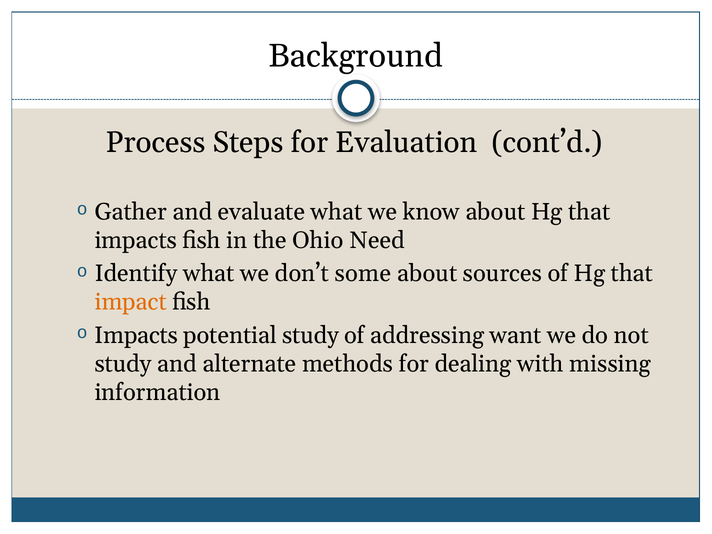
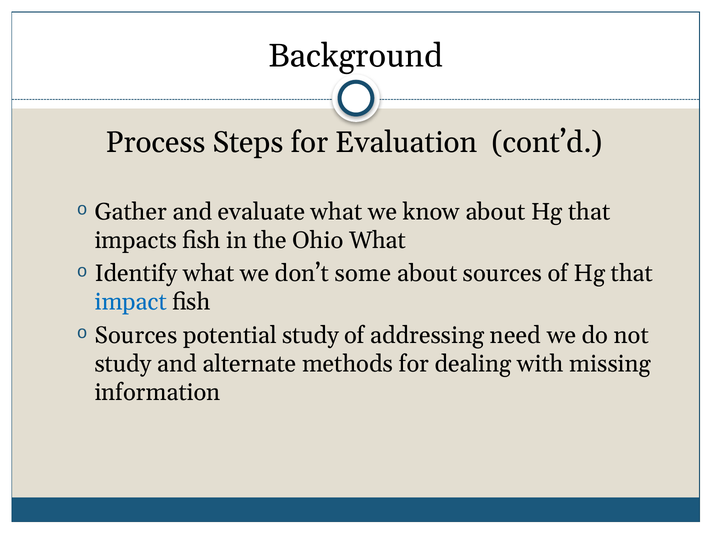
Ohio Need: Need -> What (378, 240)
impact colour: orange -> blue (131, 302)
Impacts: Impacts -> Sources (136, 335)
want: want -> need (515, 335)
